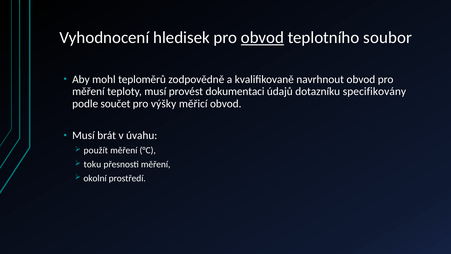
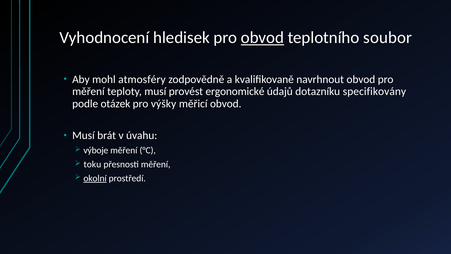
teploměrů: teploměrů -> atmosféry (142, 79)
dokumentaci: dokumentaci -> ergonomické (235, 91)
součet: součet -> otázek (115, 104)
použít: použít -> výboje (96, 150)
okolní underline: none -> present (95, 178)
